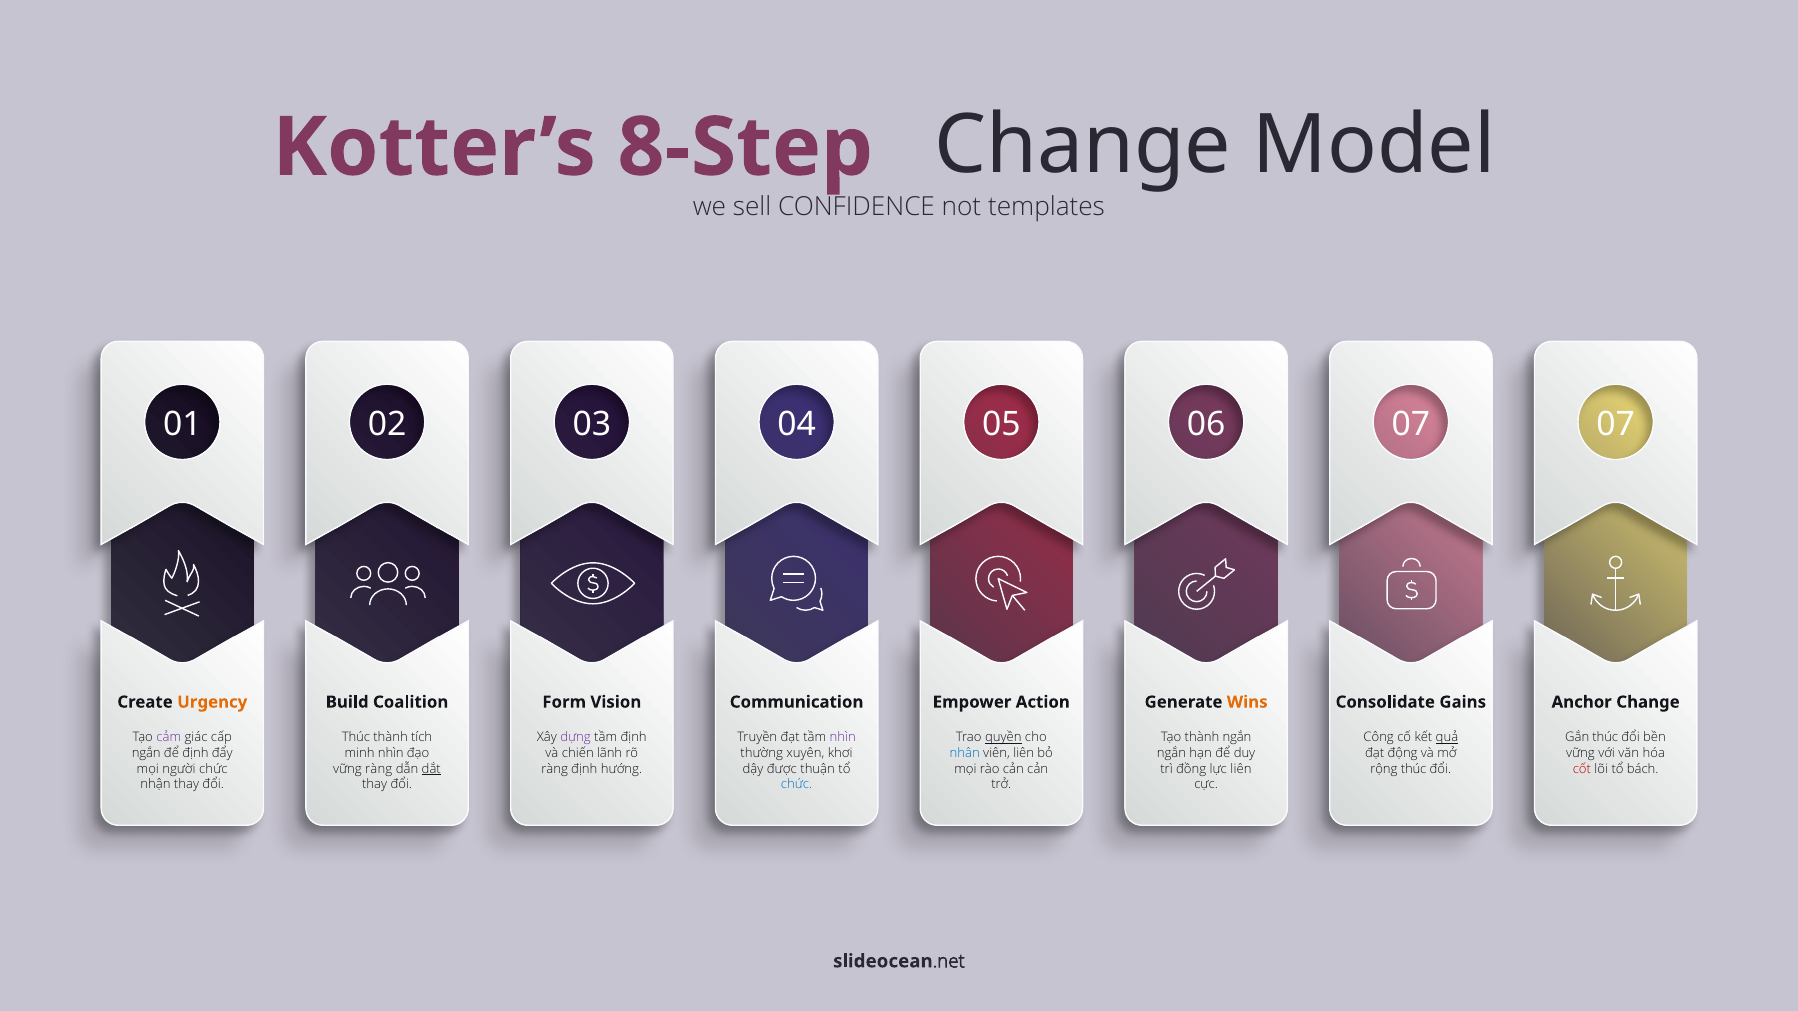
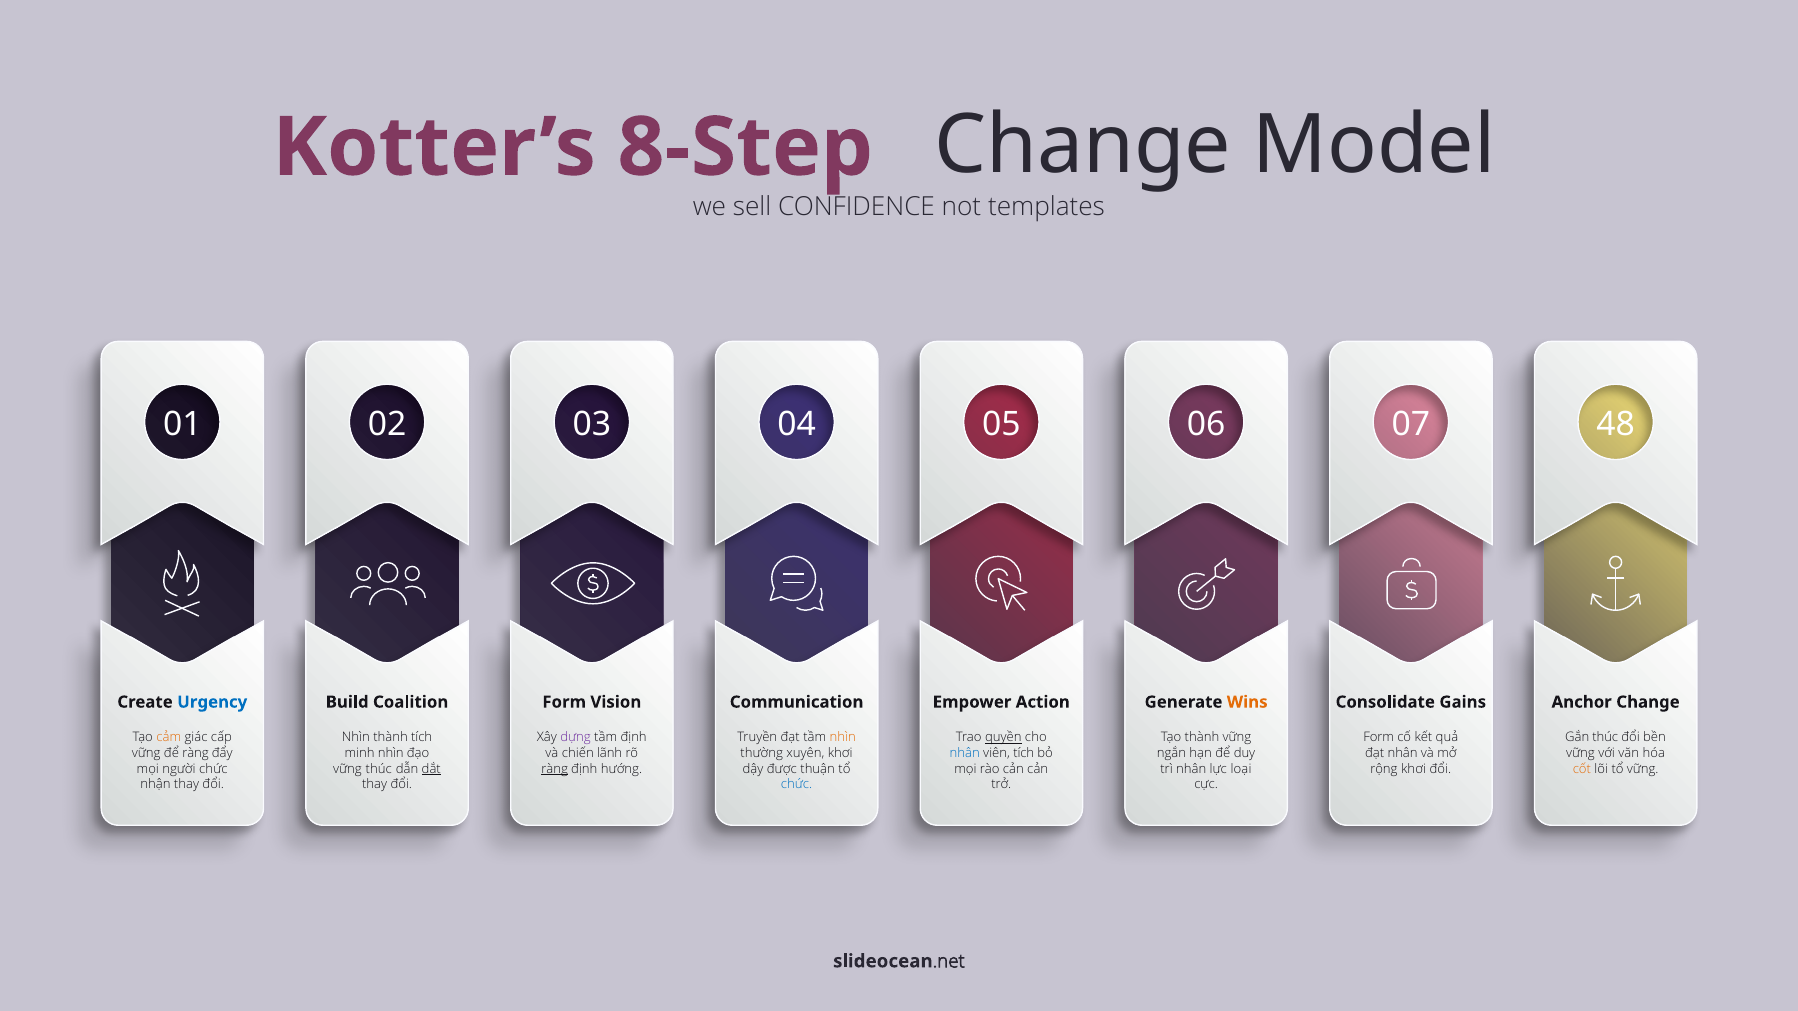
07: 07 -> 48 (1616, 424)
Urgency colour: orange -> blue (212, 702)
cảm colour: purple -> orange (169, 738)
Thúc: Thúc -> Nhìn (356, 738)
nhìn colour: purple -> orange (843, 738)
thành ngắn: ngắn -> vững (1237, 738)
Công: Công -> Form (1379, 738)
quả underline: present -> none (1447, 738)
ngắn: ngắn -> vững (146, 753)
để định: định -> ràng (195, 753)
viên liên: liên -> tích (1024, 753)
đạt động: động -> nhân (1403, 753)
vững ràng: ràng -> thúc (379, 769)
ràng underline: none -> present (555, 769)
trì đồng: đồng -> nhân (1191, 769)
lực liên: liên -> loại (1241, 769)
rộng thúc: thúc -> khơi (1414, 769)
cốt colour: red -> orange (1582, 769)
tổ bách: bách -> vững (1643, 769)
